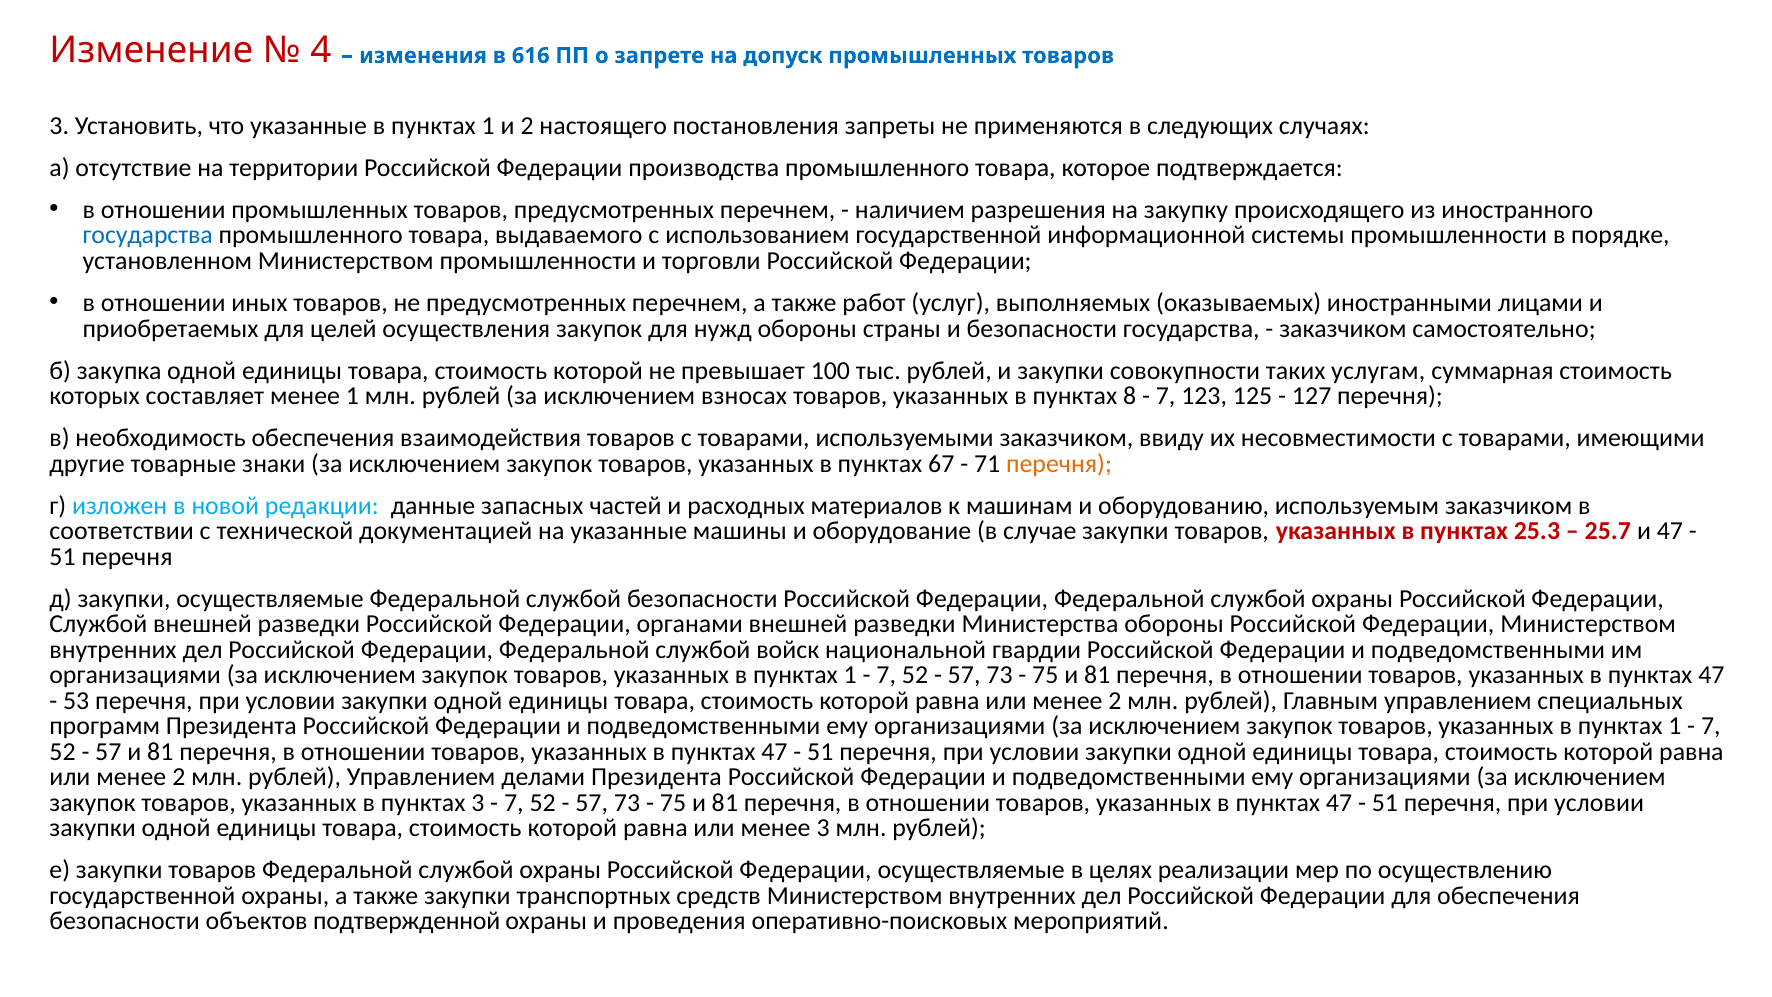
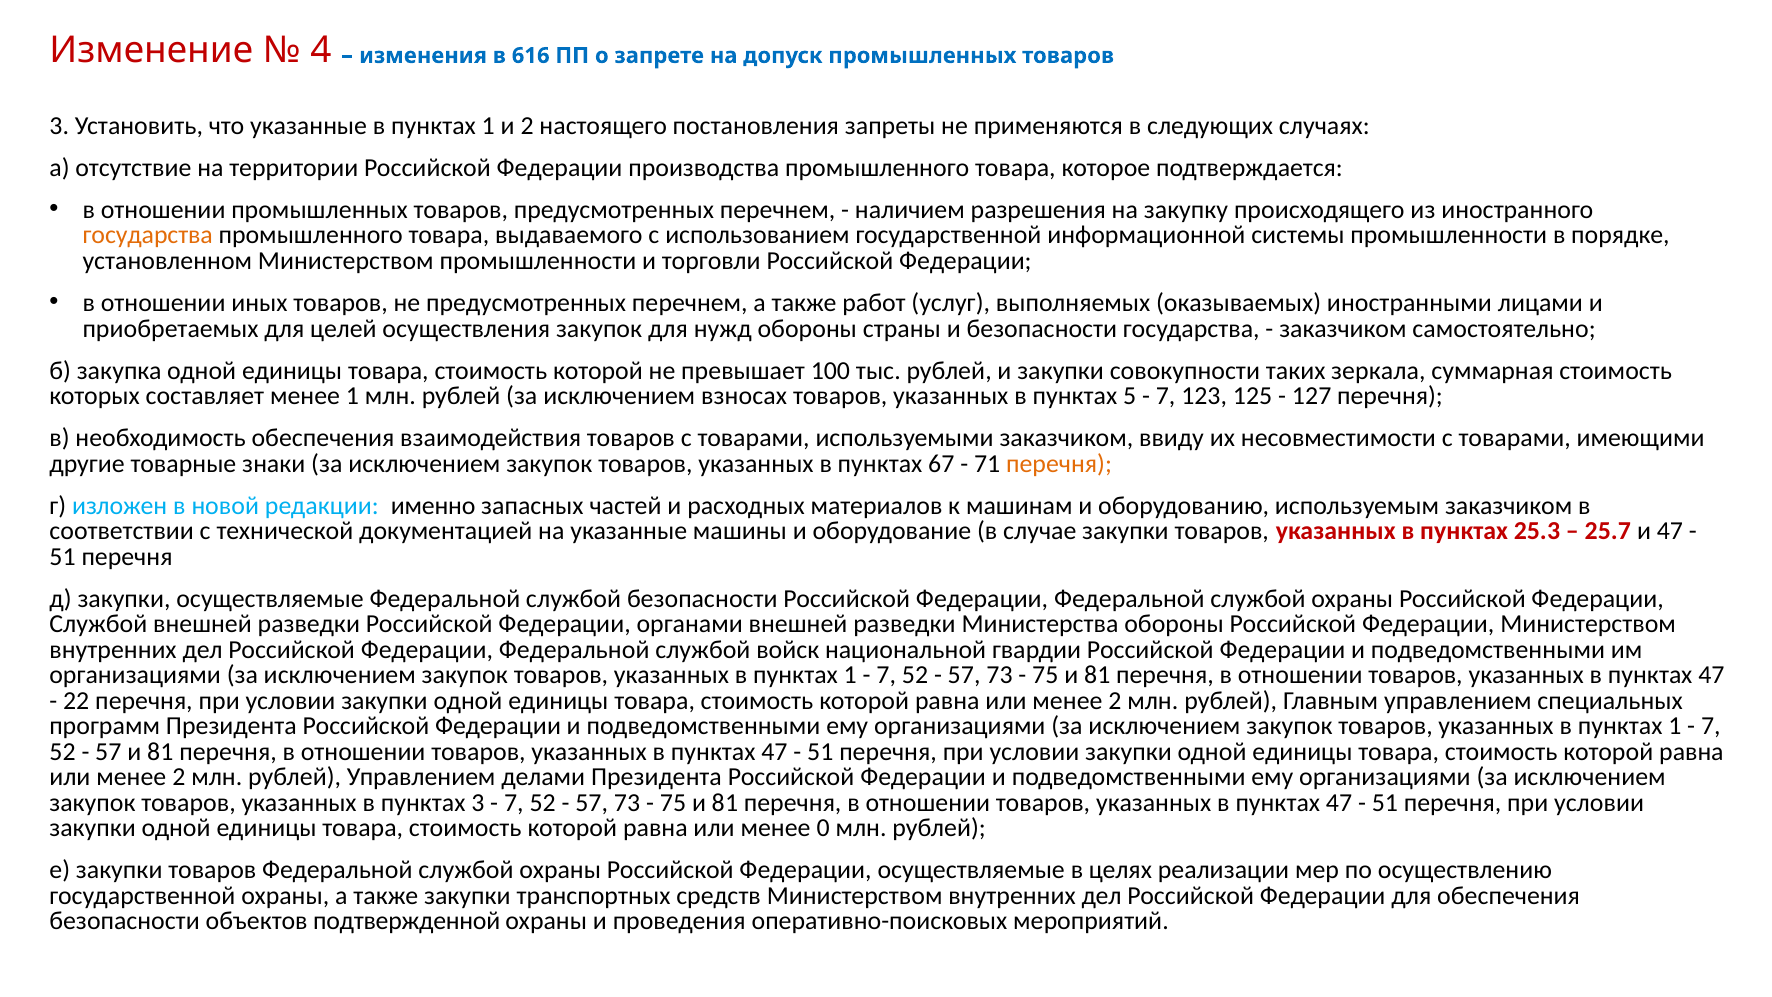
государства colour: blue -> orange (148, 235)
услугам: услугам -> зеркала (1378, 370)
8: 8 -> 5 (1130, 396)
данные: данные -> именно (433, 506)
53: 53 -> 22 (76, 701)
менее 3: 3 -> 0 (823, 828)
